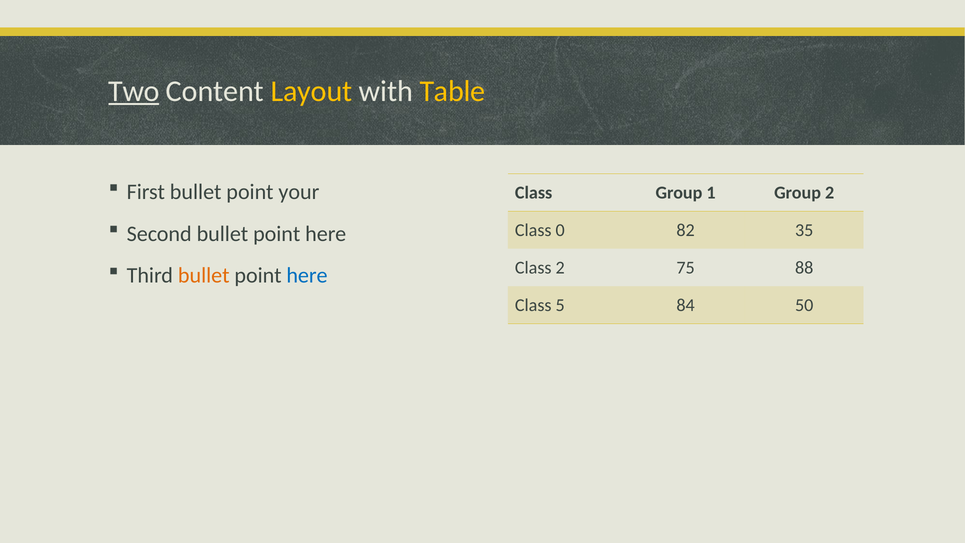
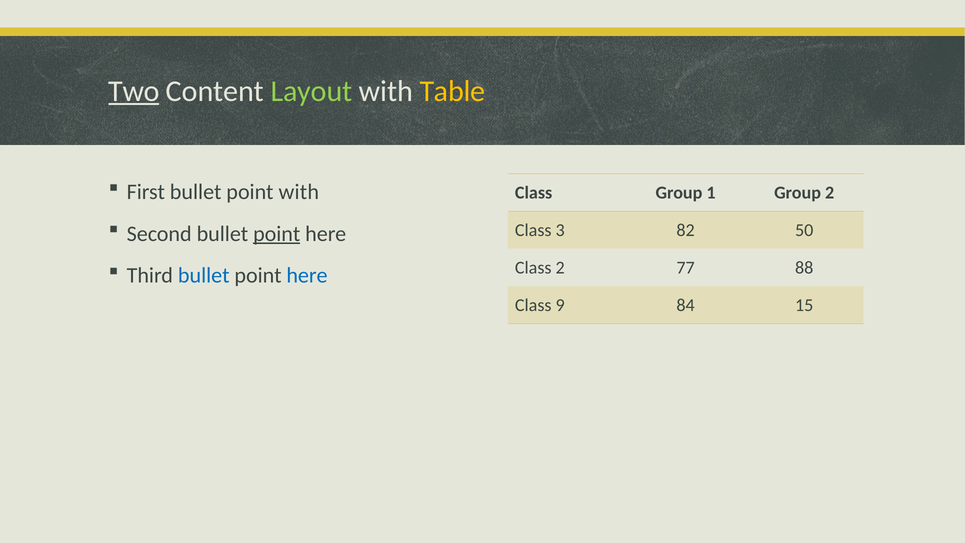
Layout colour: yellow -> light green (311, 91)
point your: your -> with (299, 192)
point underline: none -> present (277, 234)
0: 0 -> 3 (560, 230)
35: 35 -> 50 (804, 230)
75: 75 -> 77 (686, 268)
bullet colour: orange -> blue (204, 275)
5: 5 -> 9 (560, 305)
50: 50 -> 15 (804, 305)
